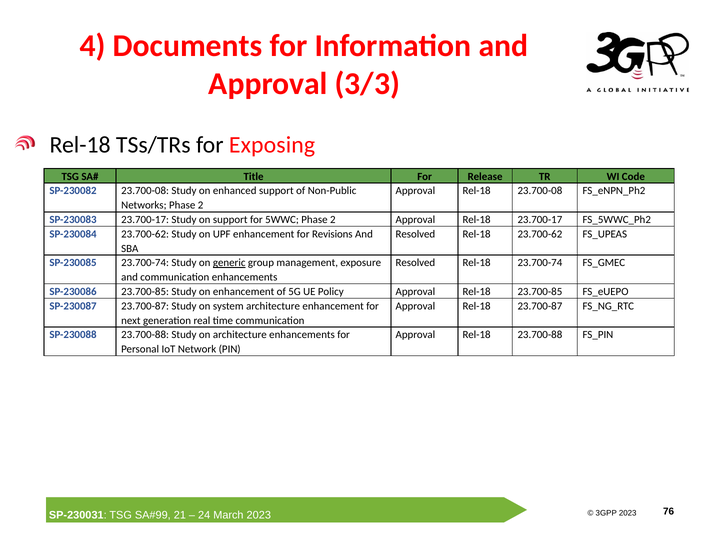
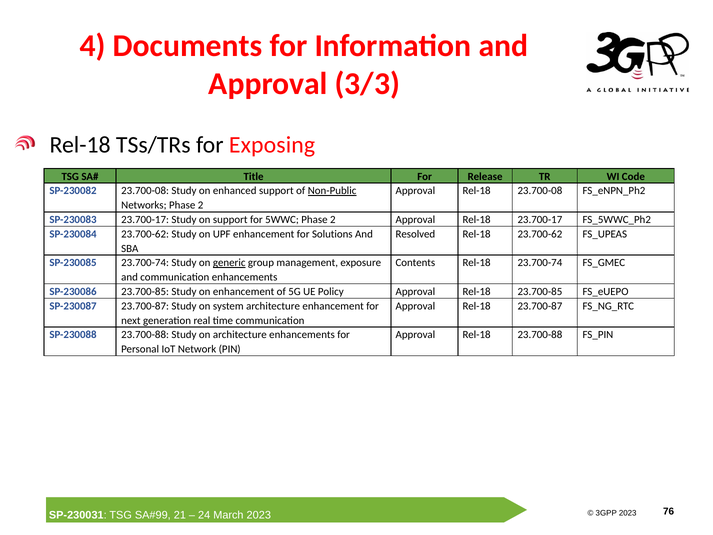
Non-Public underline: none -> present (332, 191)
Revisions: Revisions -> Solutions (332, 234)
Resolved: Resolved -> Contents (415, 263)
